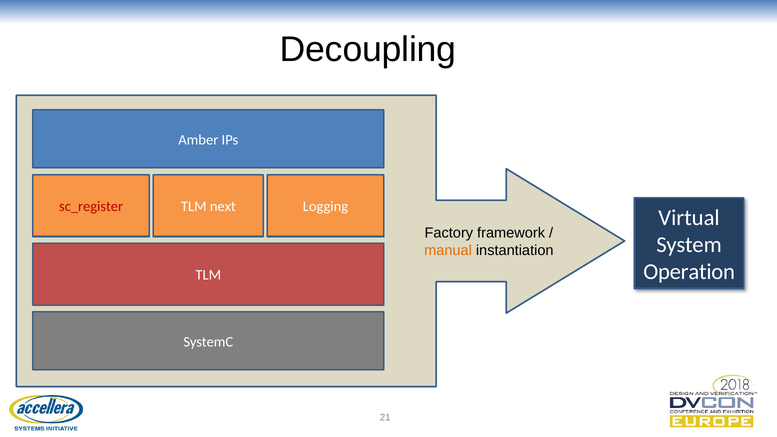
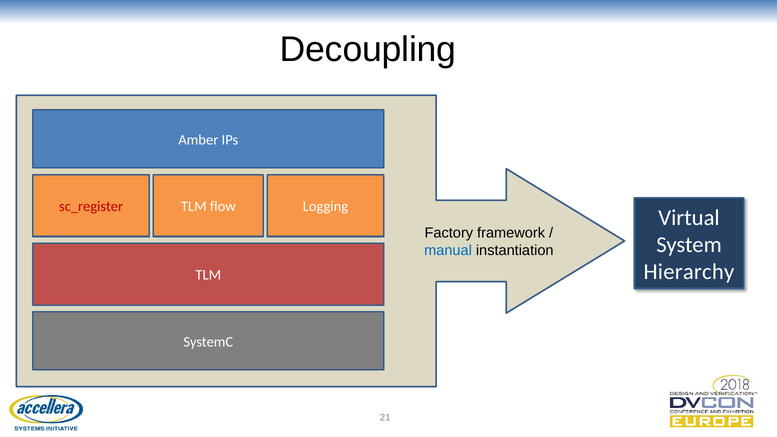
next: next -> flow (223, 207)
manual colour: orange -> blue (448, 250)
Operation: Operation -> Hierarchy (689, 272)
